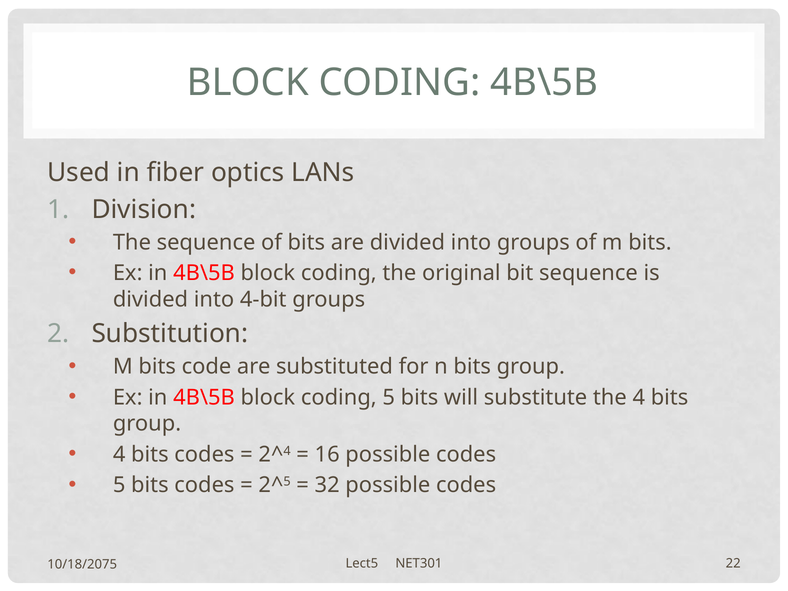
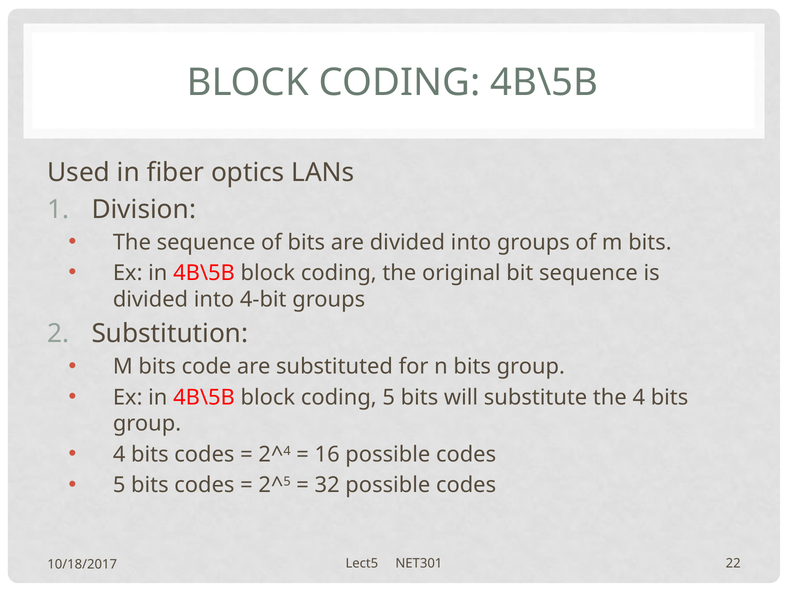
10/18/2075: 10/18/2075 -> 10/18/2017 (82, 564)
